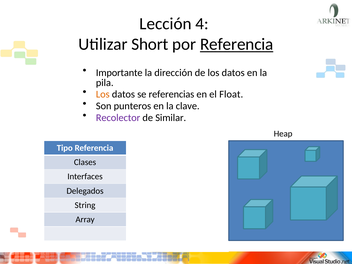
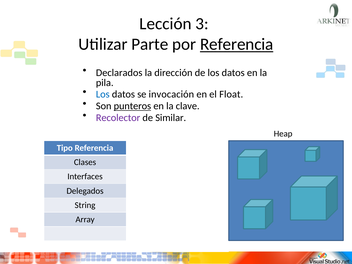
4: 4 -> 3 (202, 24)
Short: Short -> Parte (150, 44)
Importante: Importante -> Declarados (119, 73)
Los colour: orange -> blue (103, 94)
referencias: referencias -> invocación (171, 94)
punteros underline: none -> present (132, 106)
